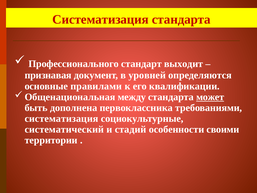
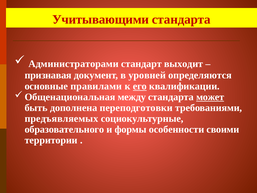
Систематизация: Систематизация -> Учитывающими (101, 19)
Профессионального: Профессионального -> Администраторами (74, 64)
его underline: none -> present (140, 86)
первоклассника: первоклассника -> переподготовки (136, 108)
систематизация: систематизация -> предъявляемых (61, 118)
систематический: систематический -> образовательного (64, 129)
стадий: стадий -> формы (131, 129)
